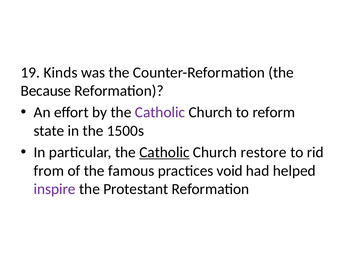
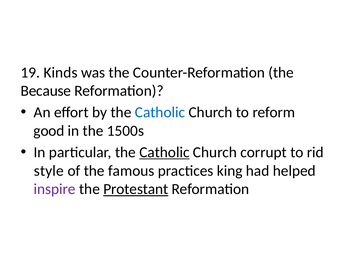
Catholic colour: purple -> blue (160, 112)
state: state -> good (49, 131)
restore: restore -> corrupt (264, 152)
from: from -> style (49, 171)
void: void -> king (230, 171)
Protestant underline: none -> present (136, 189)
